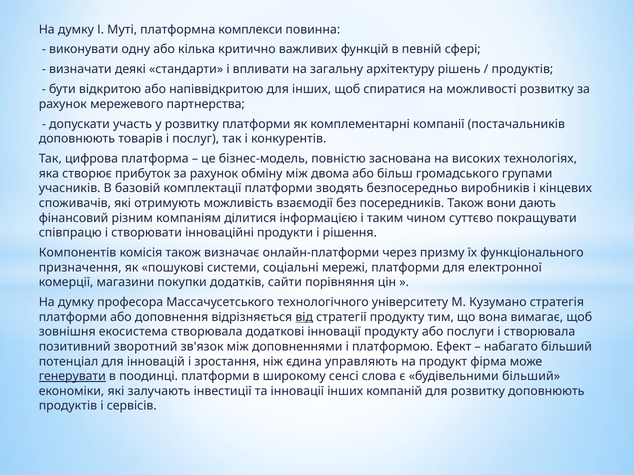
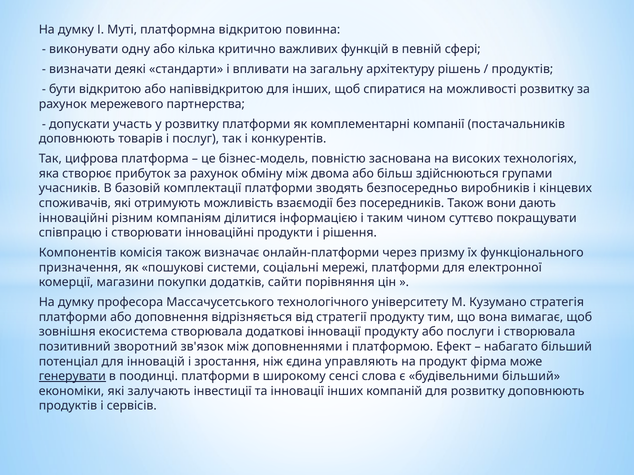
платформна комплекси: комплекси -> відкритою (250, 30)
громадського: громадського -> здійснюються (457, 174)
фінансовий: фінансовий -> інноваційні (73, 218)
від underline: present -> none (304, 317)
